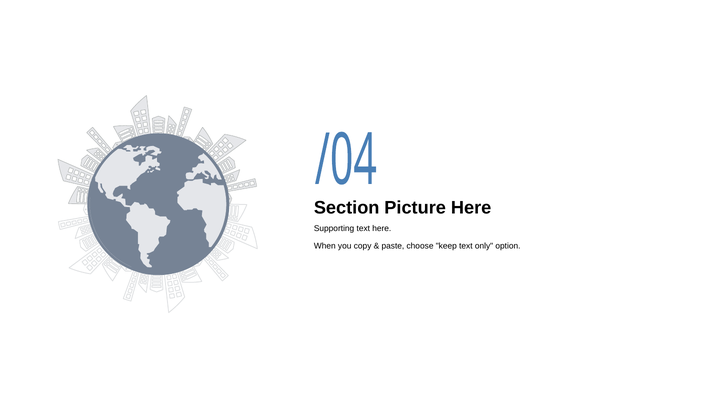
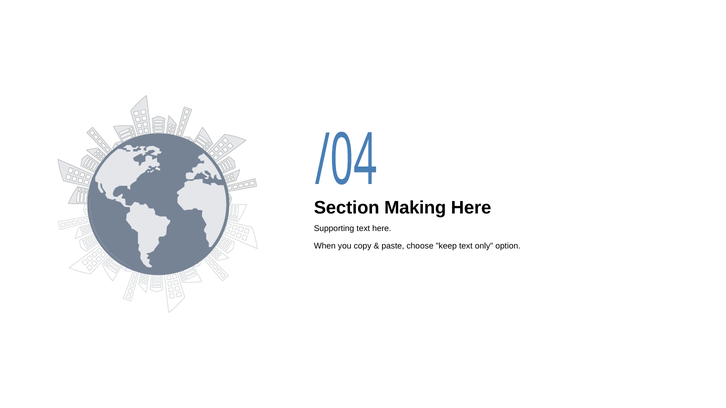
Picture: Picture -> Making (415, 208)
